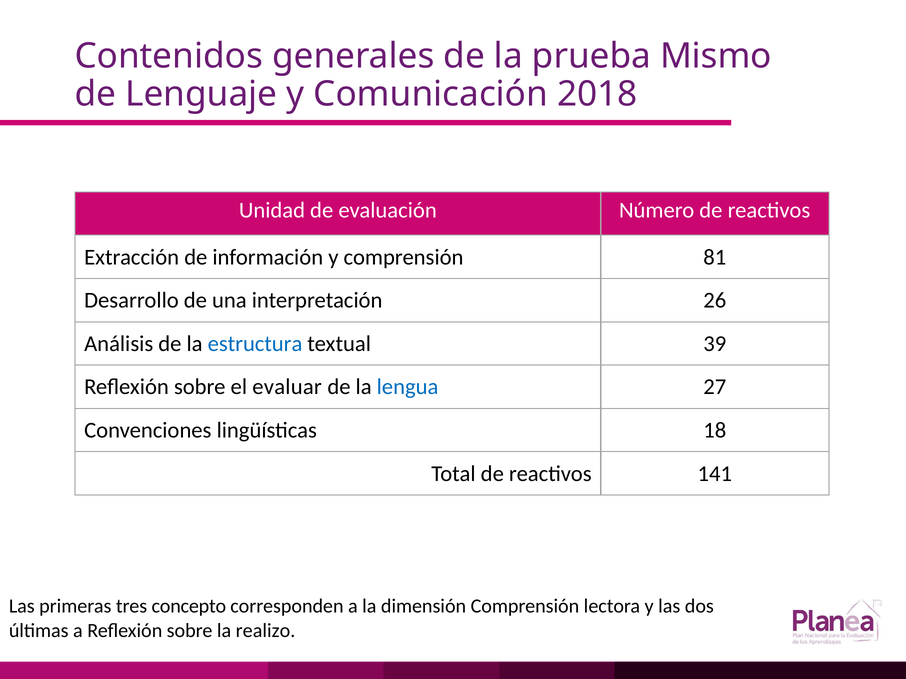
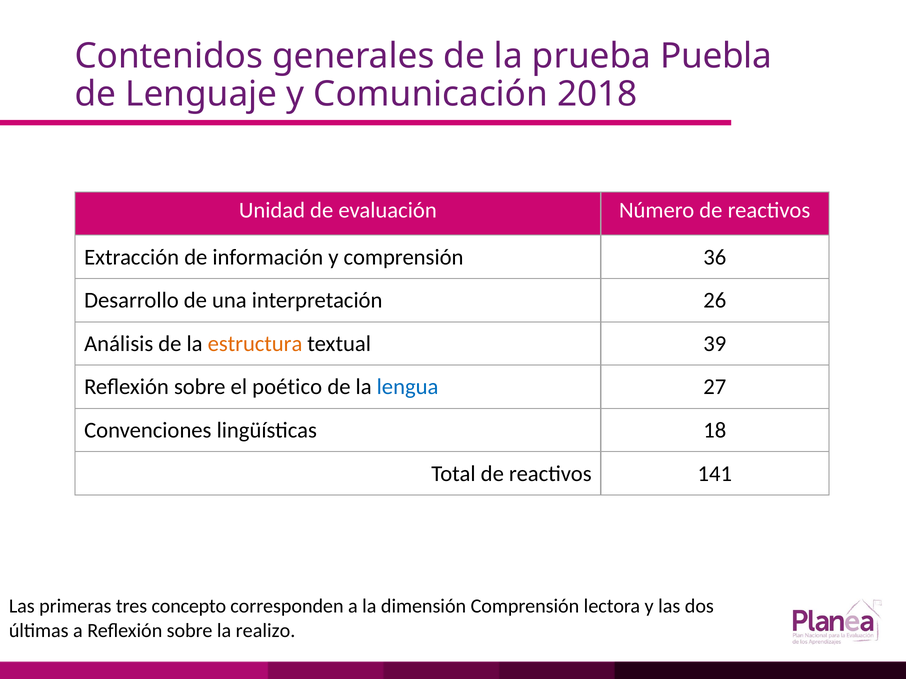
Mismo: Mismo -> Puebla (716, 56)
81: 81 -> 36 (715, 257)
estructura colour: blue -> orange (255, 344)
evaluar: evaluar -> poético (287, 387)
